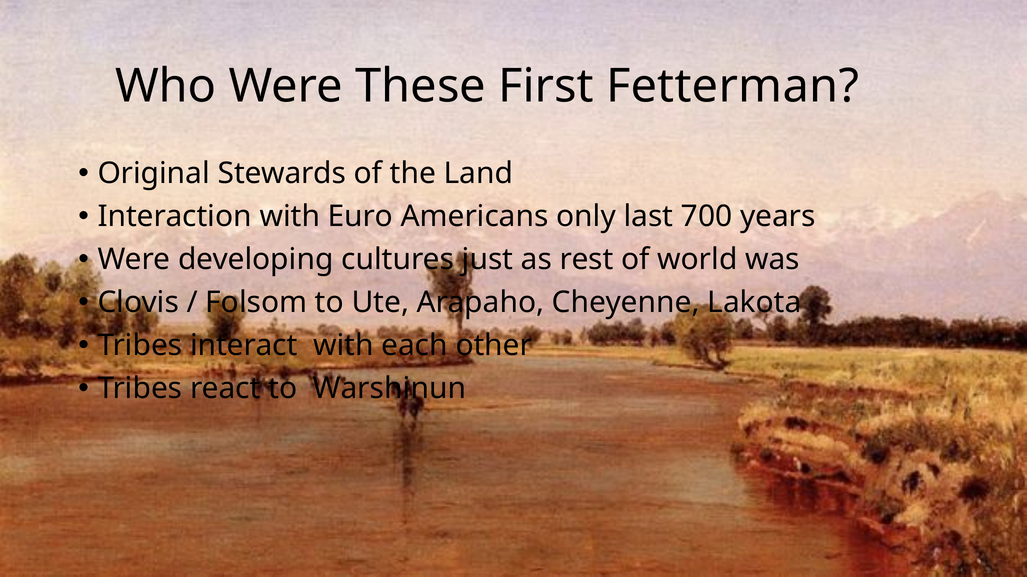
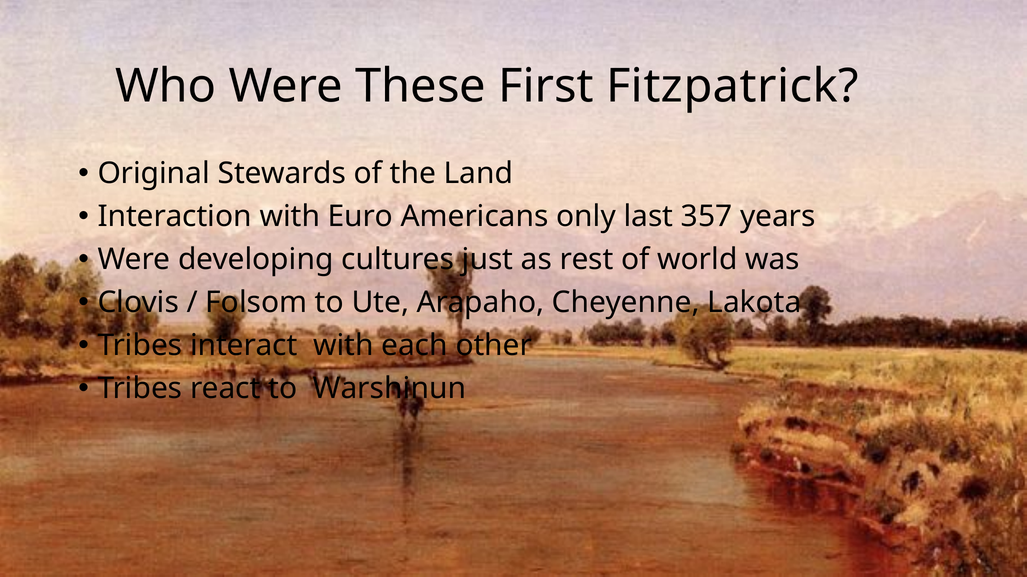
Fetterman: Fetterman -> Fitzpatrick (732, 86)
700: 700 -> 357 (707, 217)
